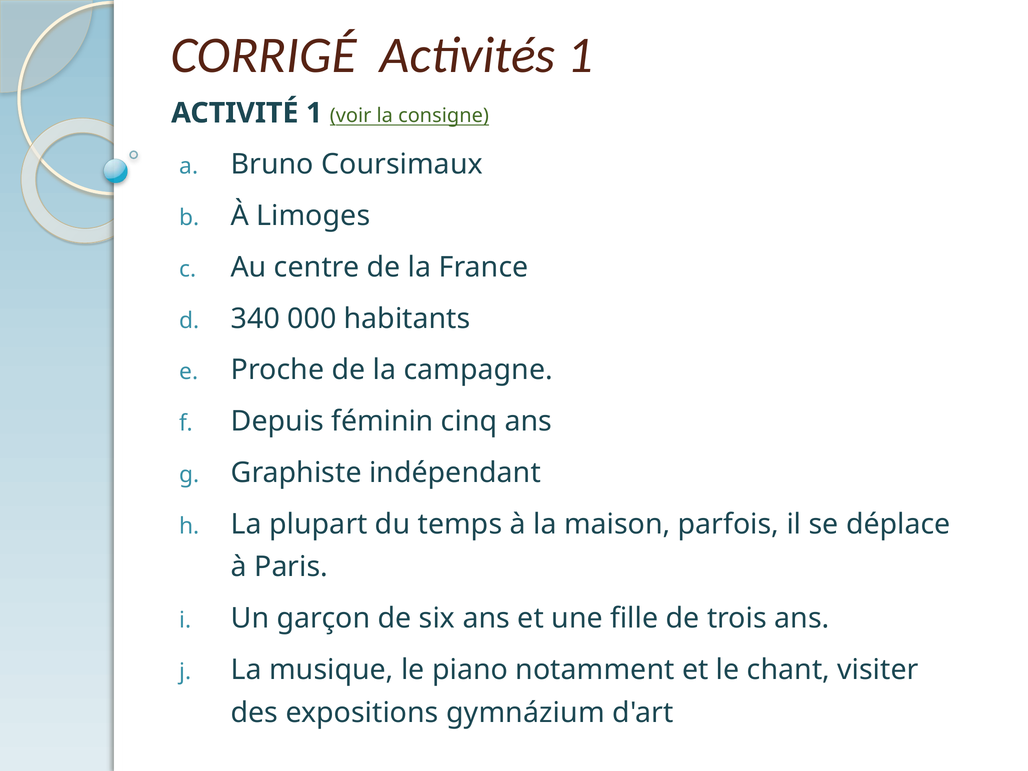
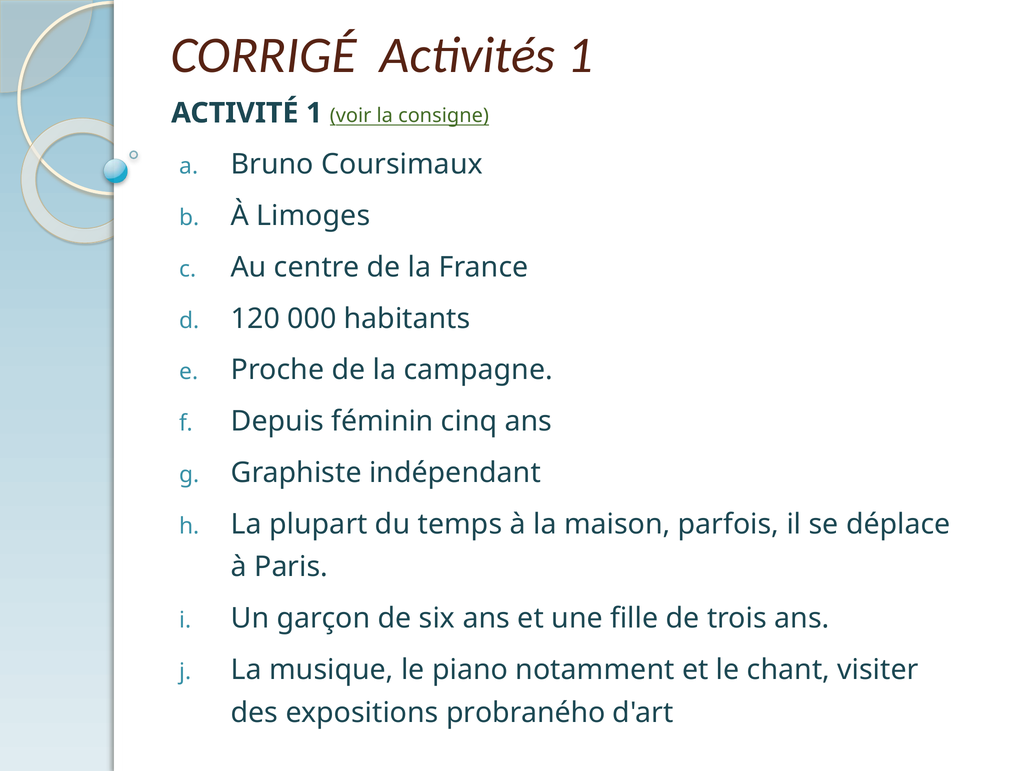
340: 340 -> 120 (255, 319)
gymnázium: gymnázium -> probraného (526, 713)
